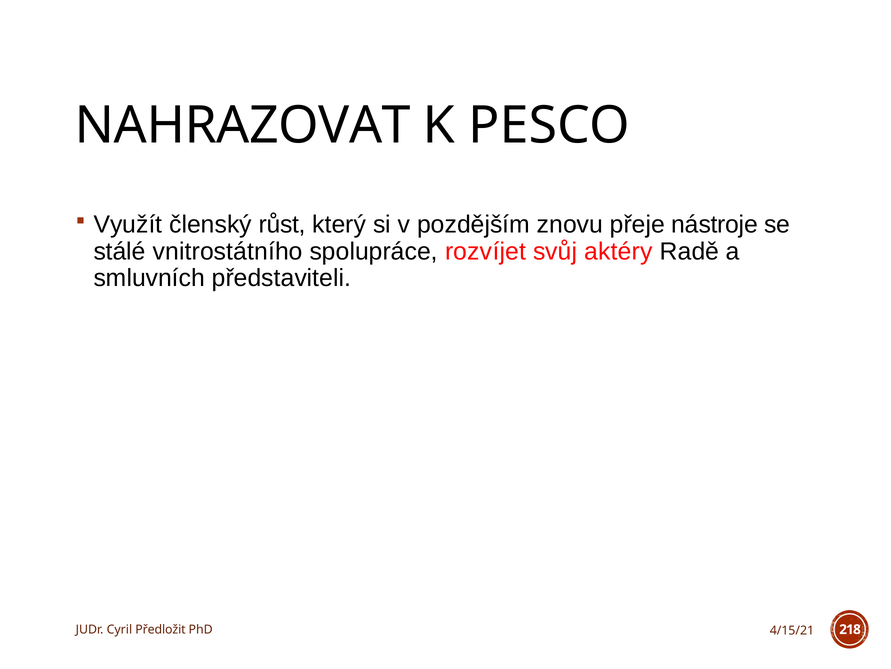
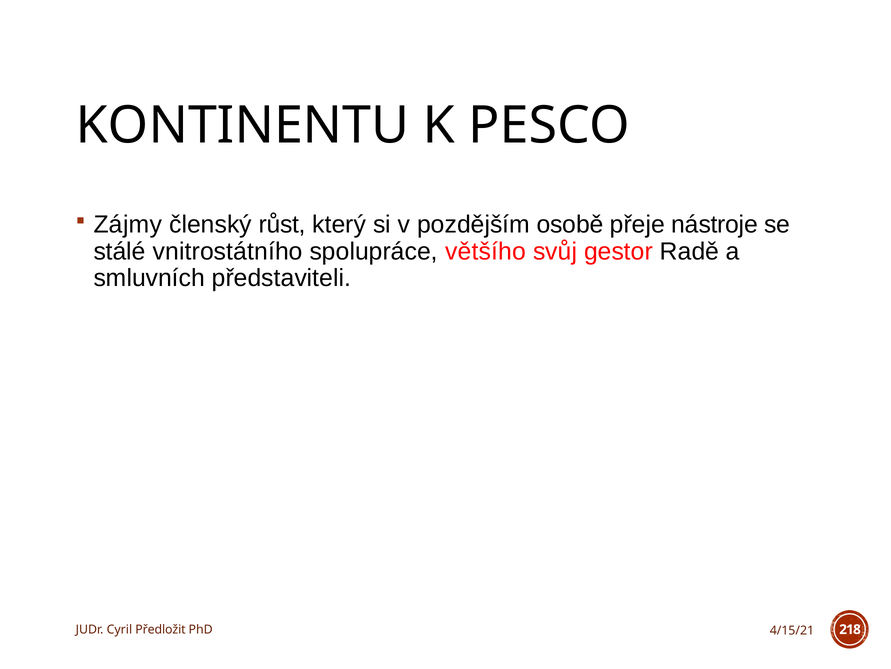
NAHRAZOVAT: NAHRAZOVAT -> KONTINENTU (243, 125)
Využít: Využít -> Zájmy (128, 224)
znovu: znovu -> osobě (570, 224)
rozvíjet: rozvíjet -> většího (486, 251)
aktéry: aktéry -> gestor (618, 251)
